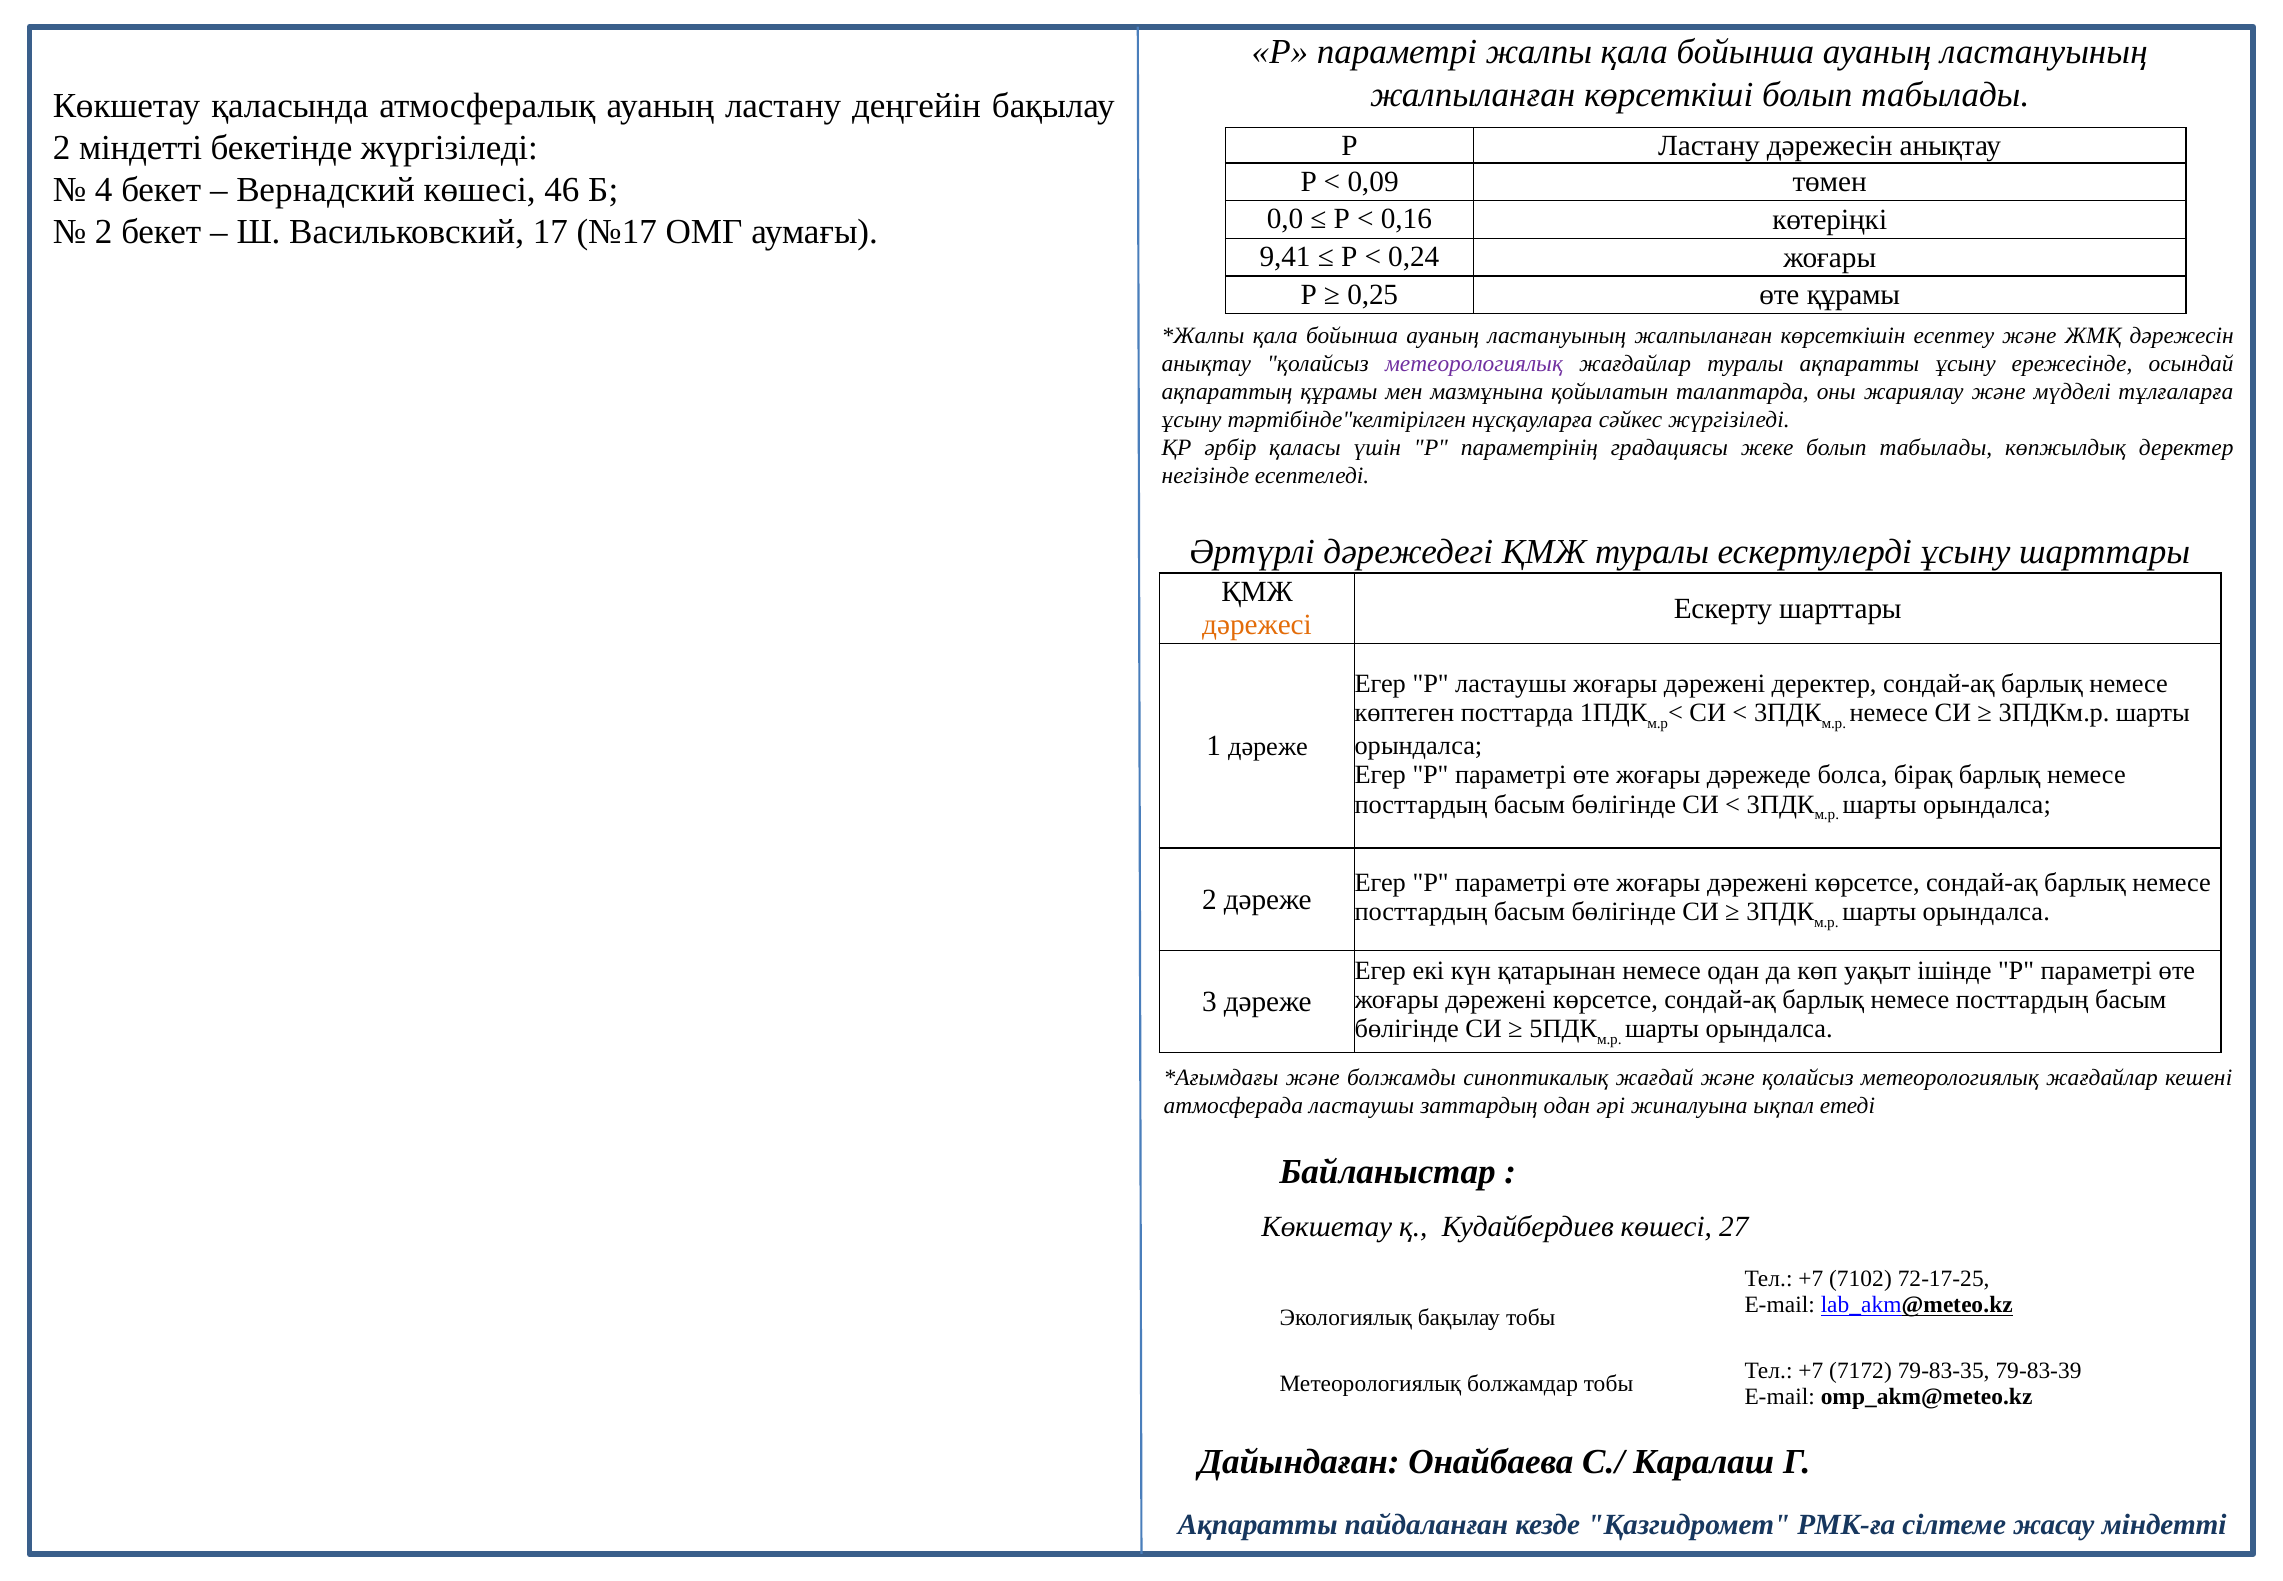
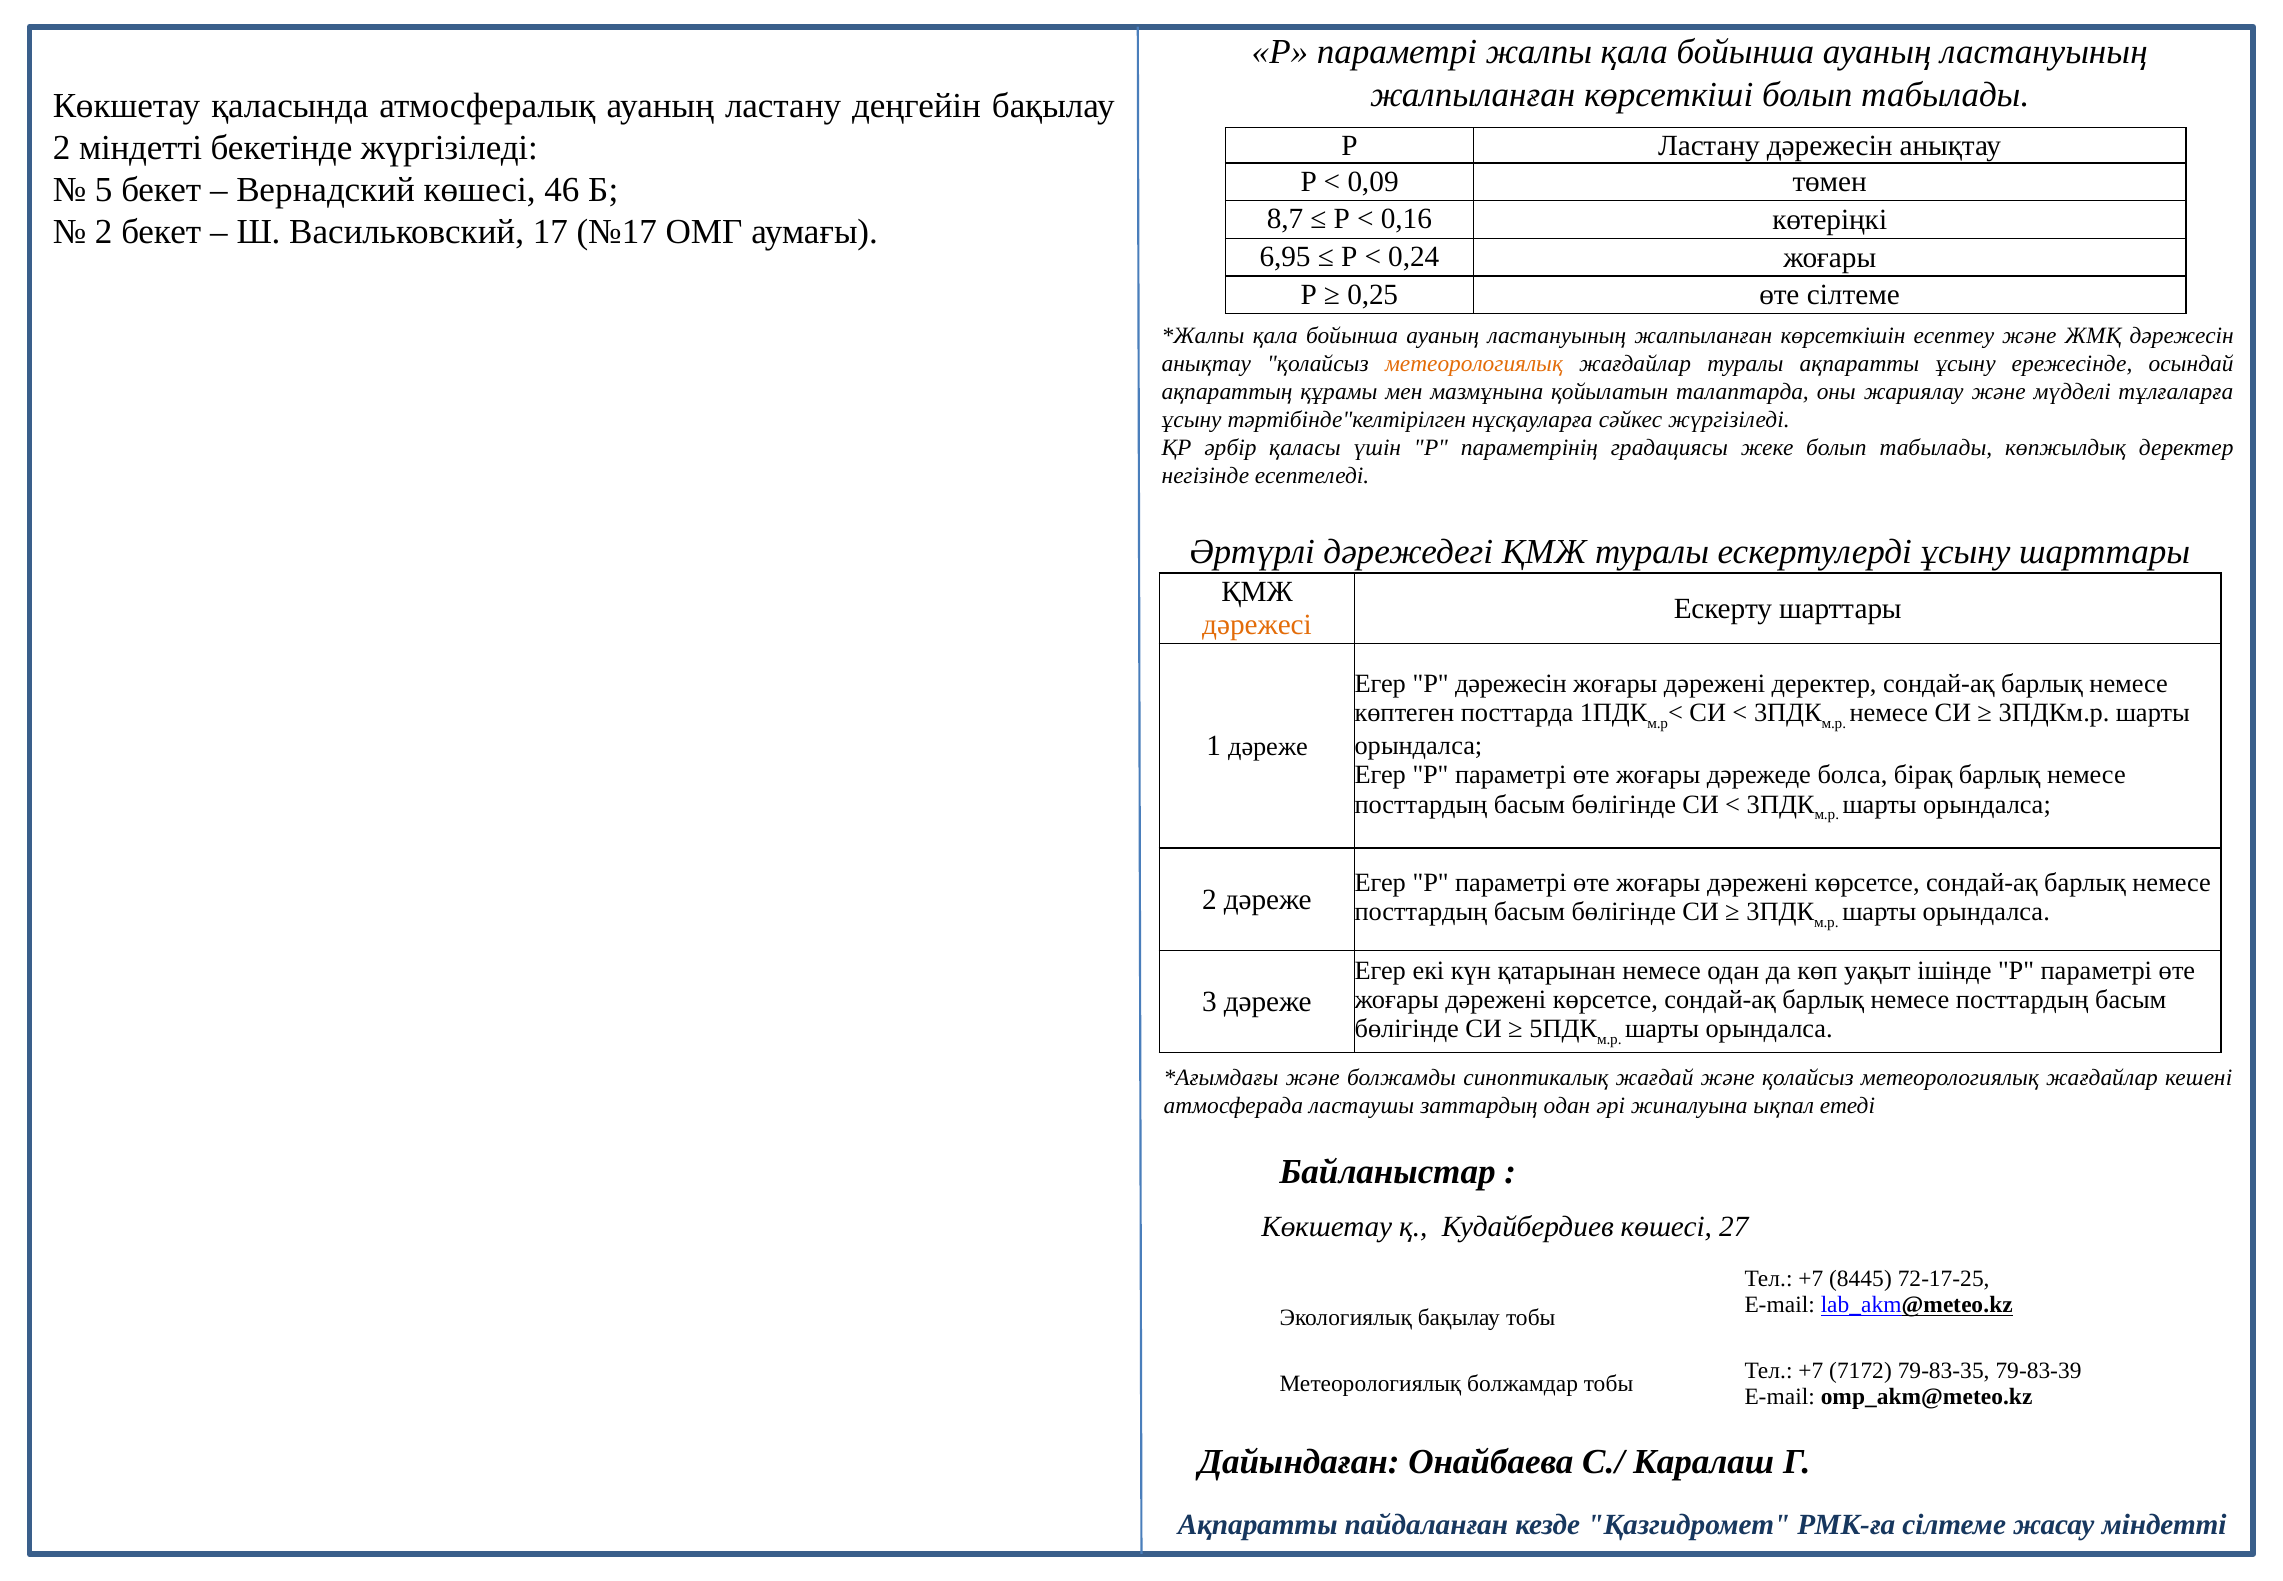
4: 4 -> 5 (104, 190)
0,0: 0,0 -> 8,7 (1285, 219)
9,41: 9,41 -> 6,95 (1285, 257)
өте құрамы: құрамы -> сілтеме (1853, 295)
метеорологиялық colour: purple -> orange (1474, 364)
Р ластаушы: ластаушы -> дәрежесін (1511, 683)
7102: 7102 -> 8445 (1860, 1279)
